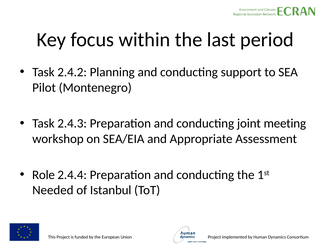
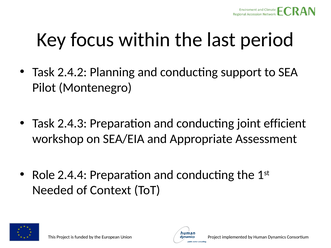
meeting: meeting -> efficient (285, 124)
Istanbul: Istanbul -> Context (111, 190)
